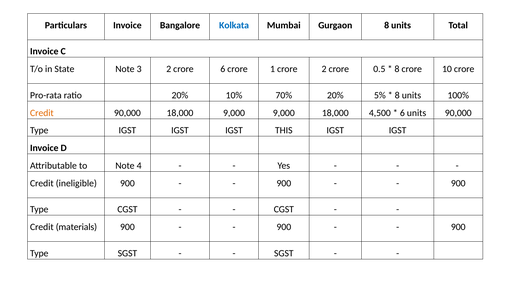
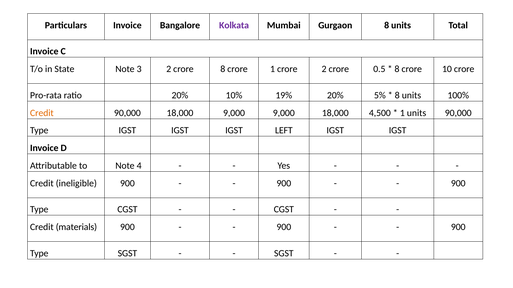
Kolkata colour: blue -> purple (234, 25)
crore 6: 6 -> 8 (223, 69)
70%: 70% -> 19% (284, 95)
6: 6 -> 1 (402, 113)
THIS: THIS -> LEFT (284, 131)
